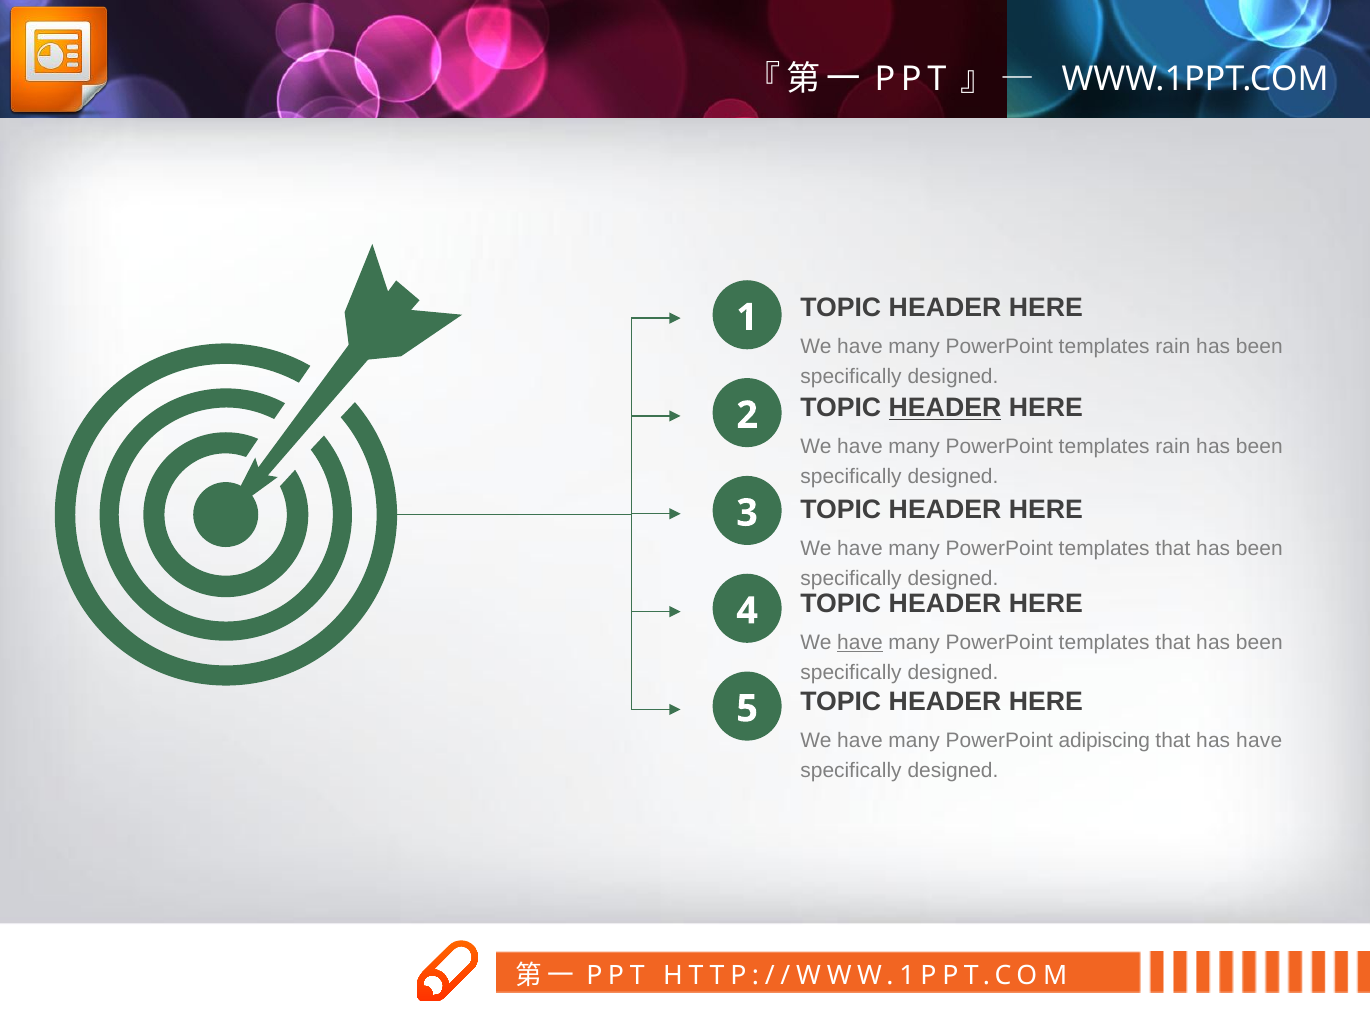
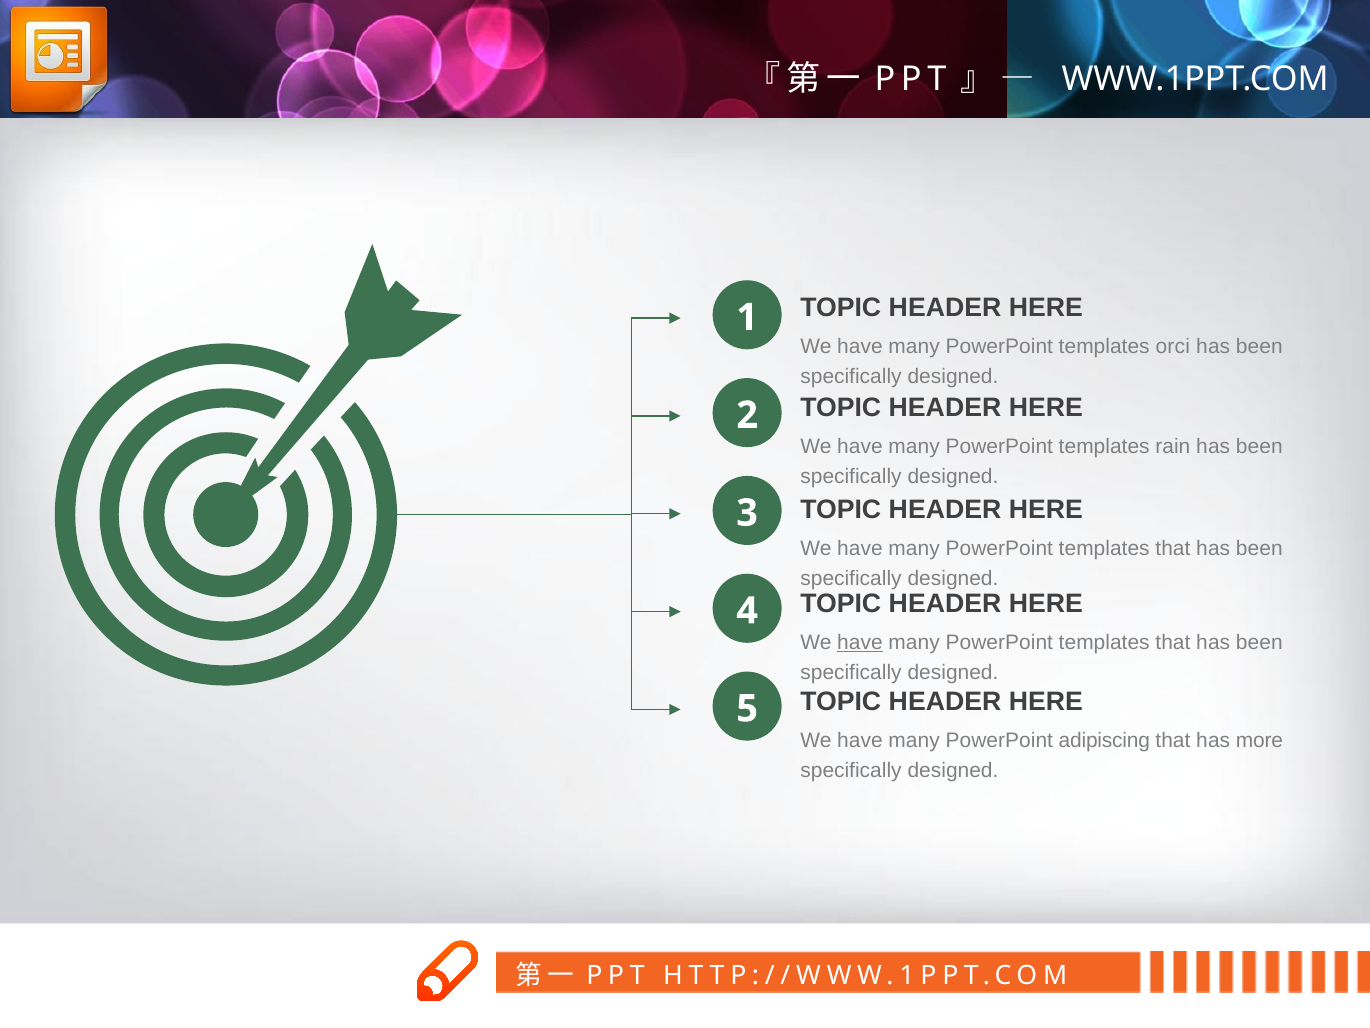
rain: rain -> orci (1173, 346)
HEADER underline: present -> none (945, 408)
has have: have -> more (1259, 740)
